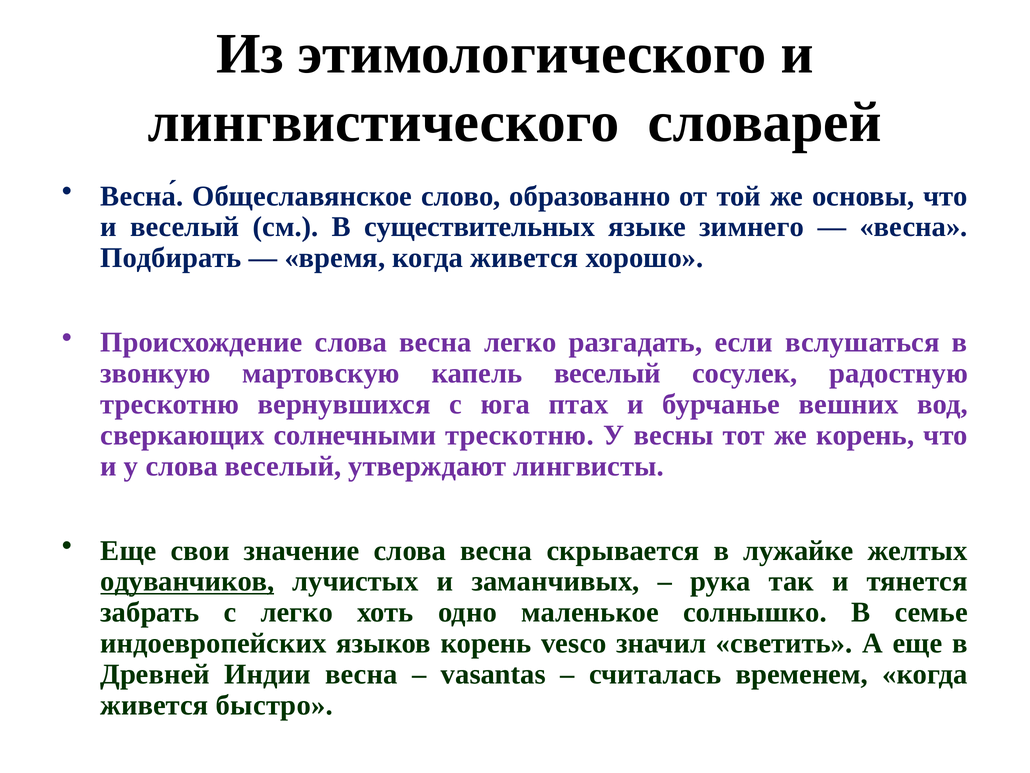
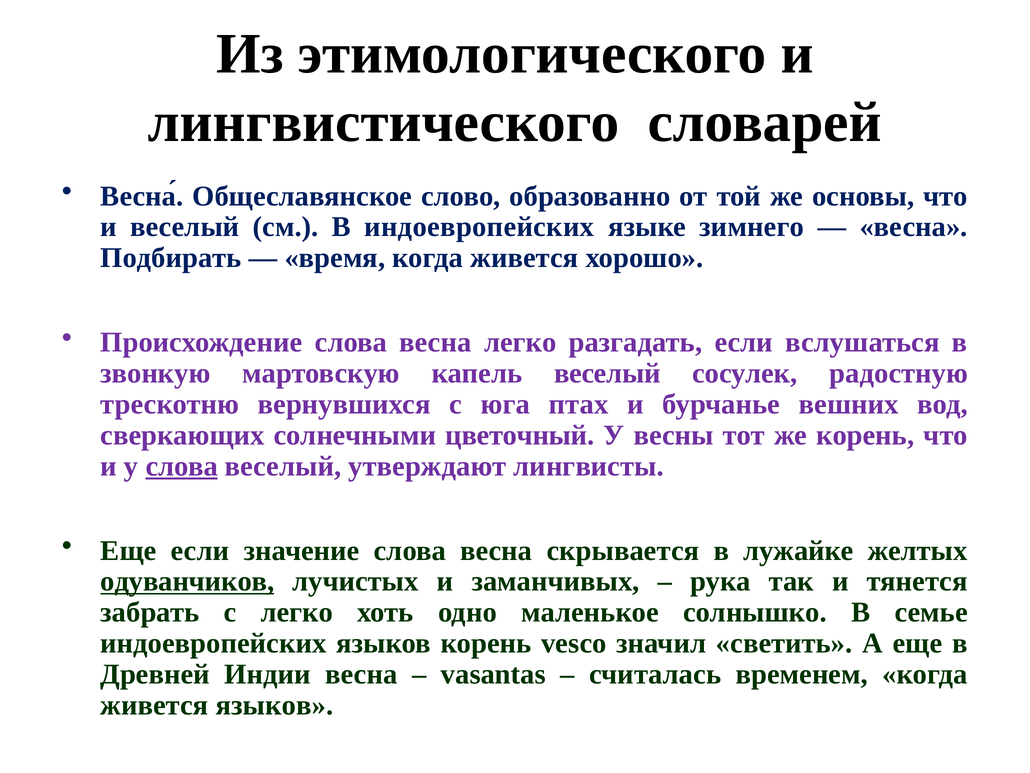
В существительных: существительных -> индоевропейских (479, 227)
солнечными трескотню: трескотню -> цветочный (520, 435)
слова underline: none -> present (182, 466)
Еще свои: свои -> если (200, 550)
живется быстро: быстро -> языков (274, 705)
